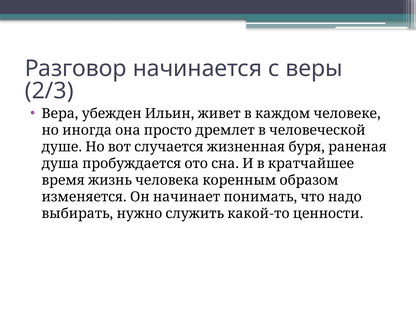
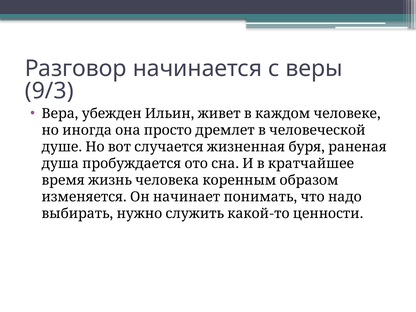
2/3: 2/3 -> 9/3 (49, 91)
